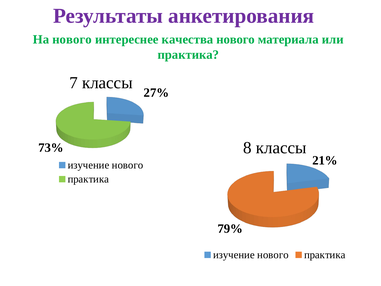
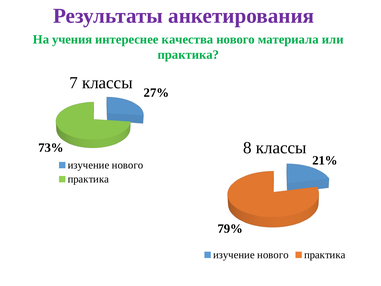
На нового: нового -> учения (72, 39)
